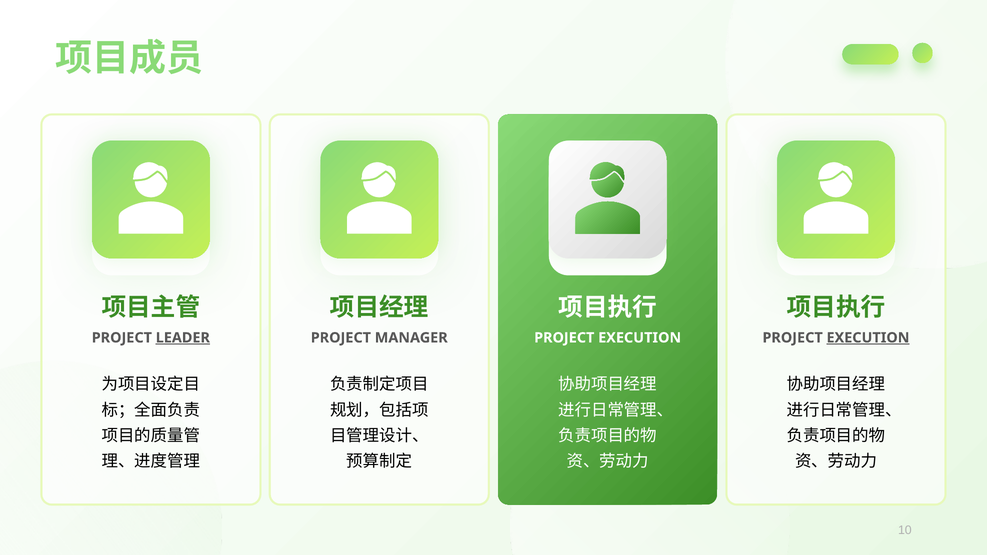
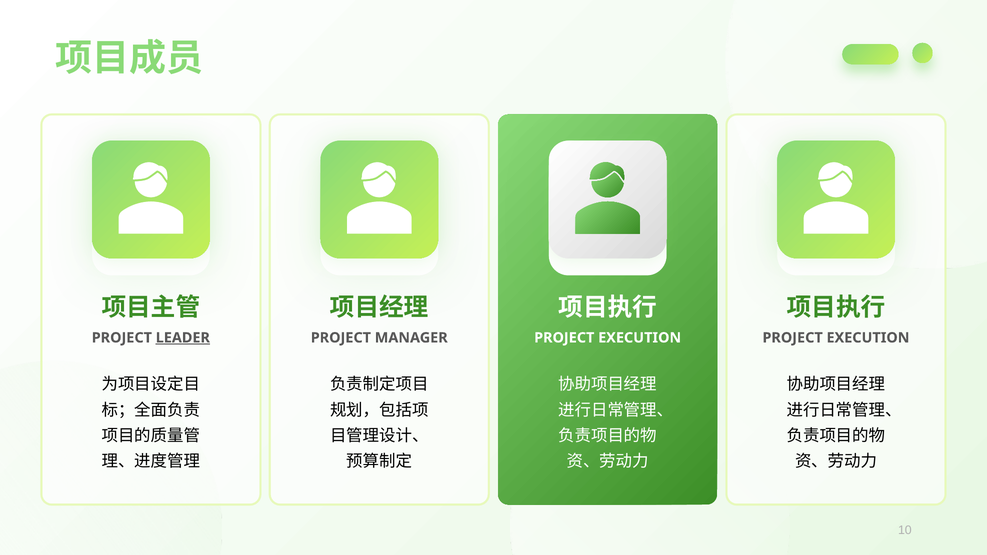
EXECUTION underline: present -> none (868, 338)
